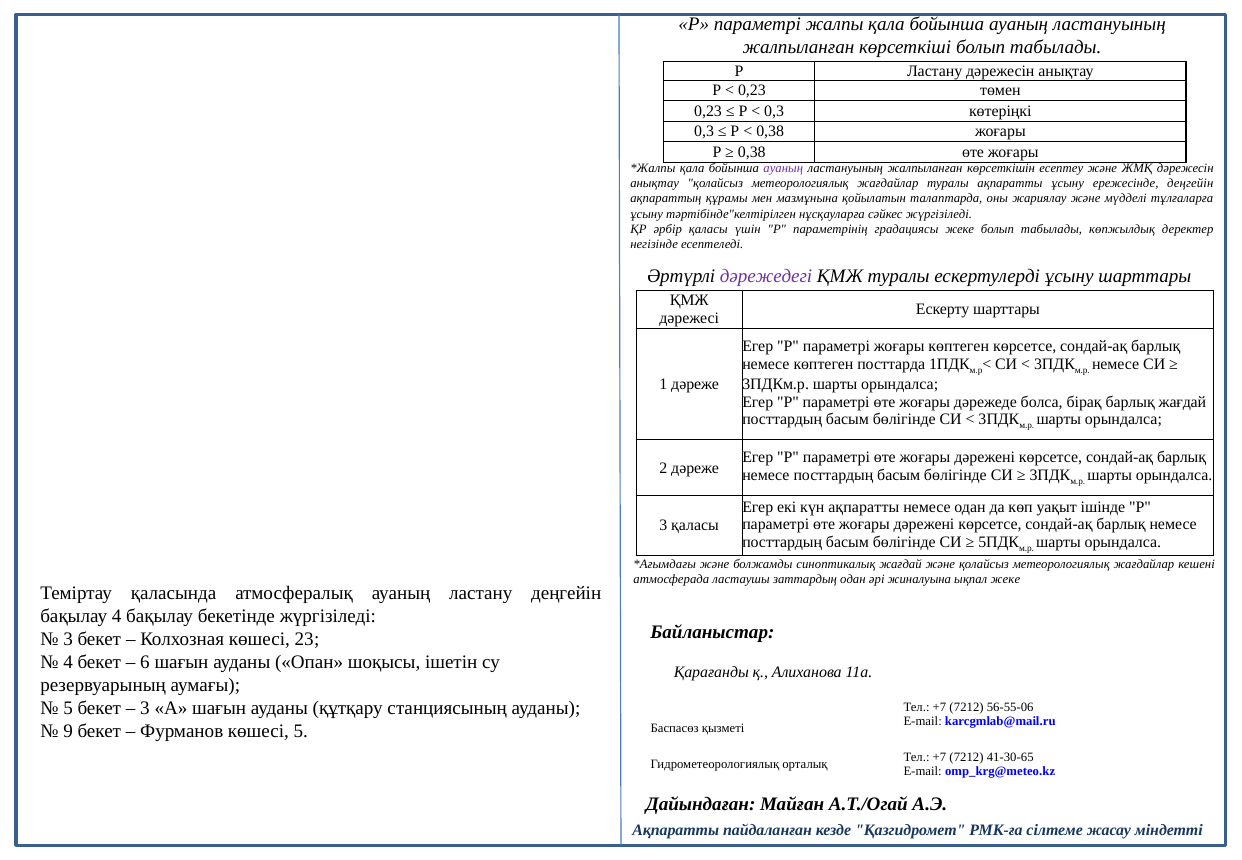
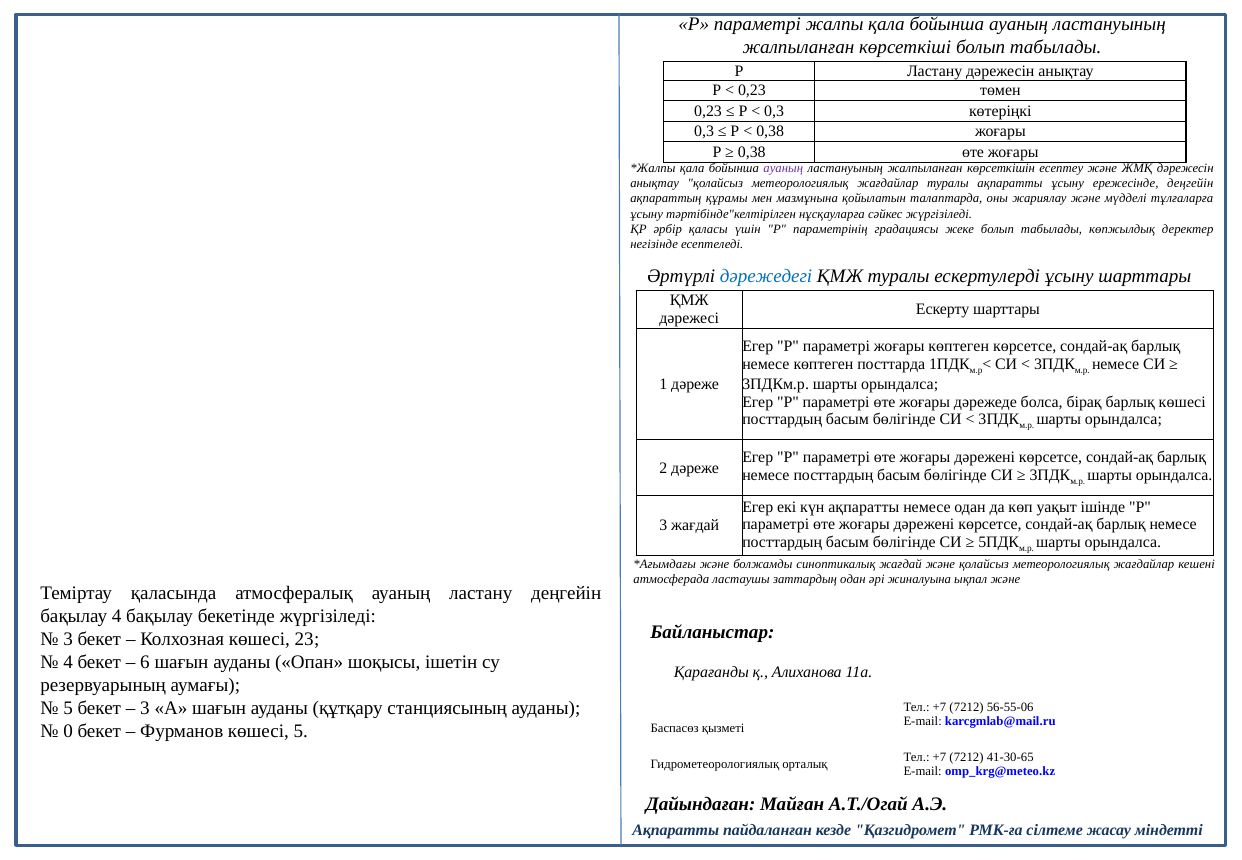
дәрежедегі colour: purple -> blue (766, 276)
барлық жағдай: жағдай -> көшесі (1182, 402)
3 қаласы: қаласы -> жағдай (695, 526)
ықпал жеке: жеке -> және (1005, 580)
9: 9 -> 0 (68, 731)
